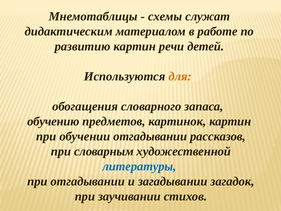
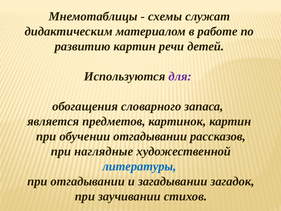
для colour: orange -> purple (180, 76)
обучению: обучению -> является (53, 121)
словарным: словарным -> наглядные (104, 151)
